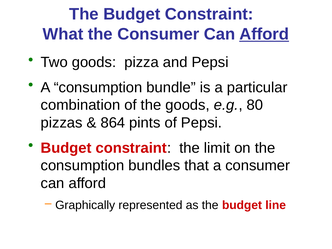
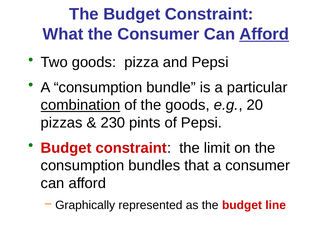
combination underline: none -> present (80, 105)
80: 80 -> 20 (255, 105)
864: 864 -> 230 (113, 123)
